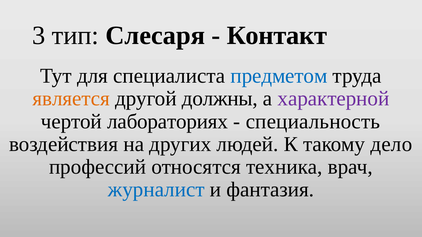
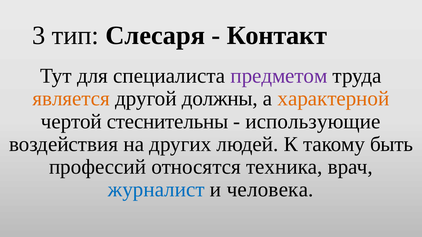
предметом colour: blue -> purple (279, 76)
характерной colour: purple -> orange (333, 99)
лабораториях: лабораториях -> стеснительны (168, 122)
специальность: специальность -> использующие (313, 122)
дело: дело -> быть (392, 144)
фантазия: фантазия -> человека (270, 190)
